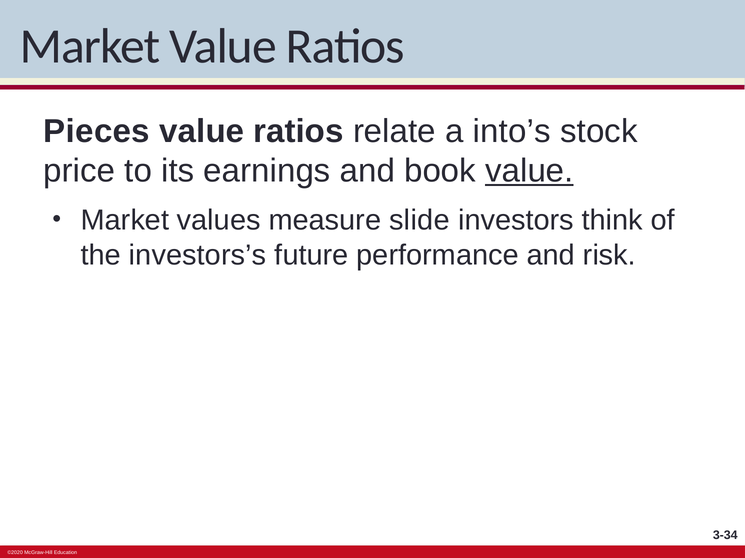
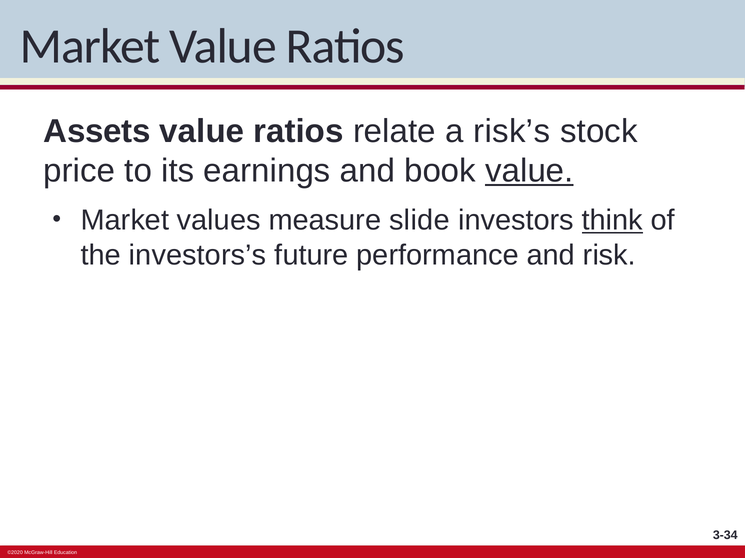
Pieces: Pieces -> Assets (97, 131)
into’s: into’s -> risk’s (512, 131)
think underline: none -> present (612, 221)
